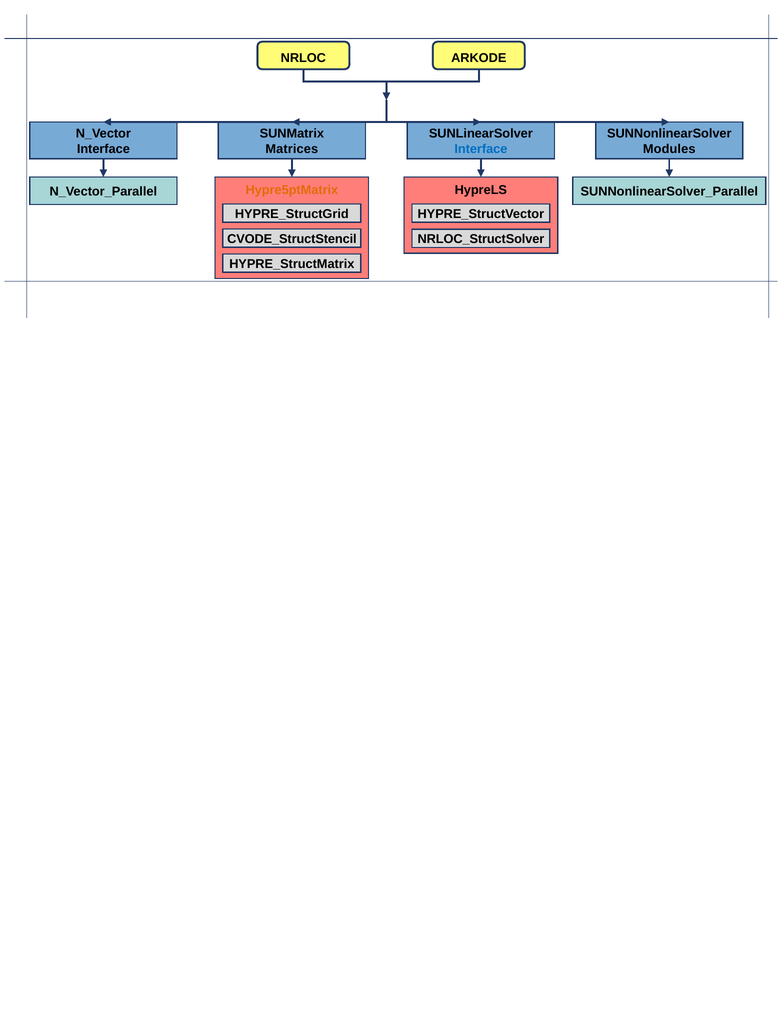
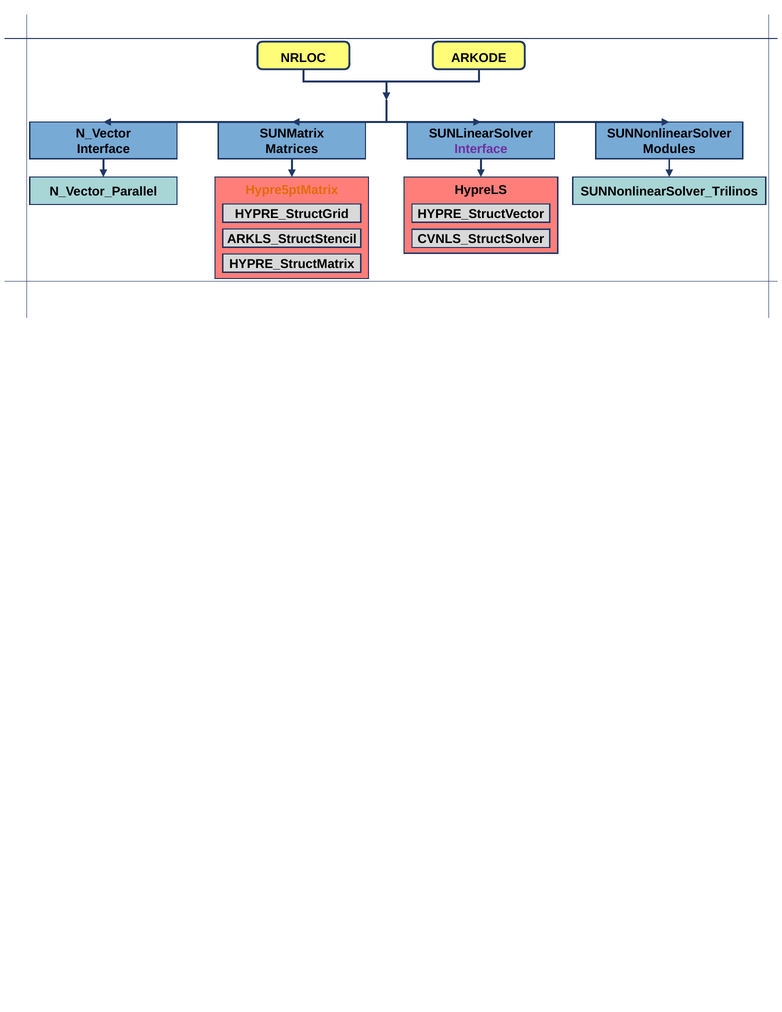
Interface colour: blue -> purple (481, 149)
SUNNonlinearSolver_Parallel: SUNNonlinearSolver_Parallel -> SUNNonlinearSolver_Trilinos (669, 192)
CVODE_StructStencil: CVODE_StructStencil -> ARKLS_StructStencil (292, 239)
NRLOC_StructSolver: NRLOC_StructSolver -> CVNLS_StructSolver (481, 239)
